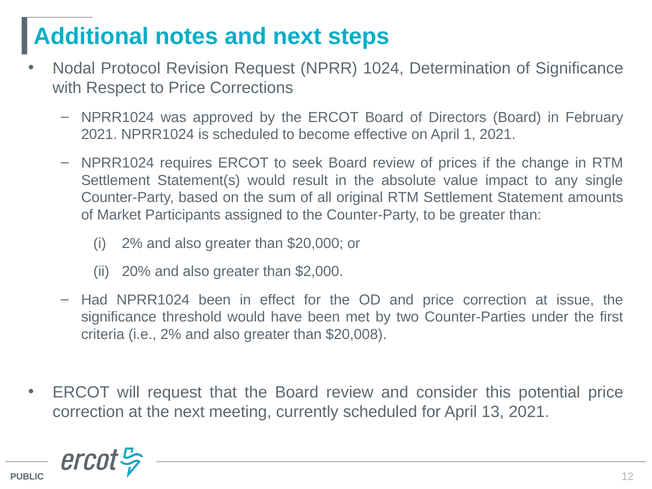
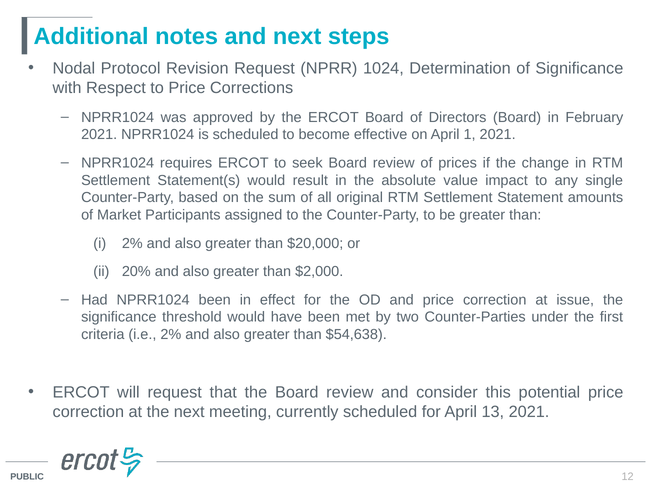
$20,008: $20,008 -> $54,638 (356, 335)
